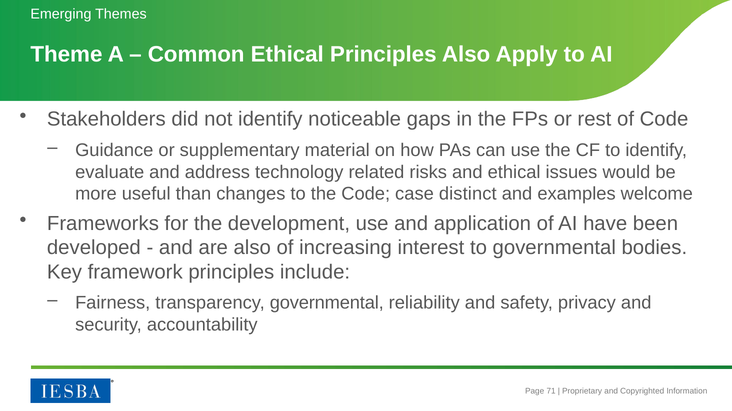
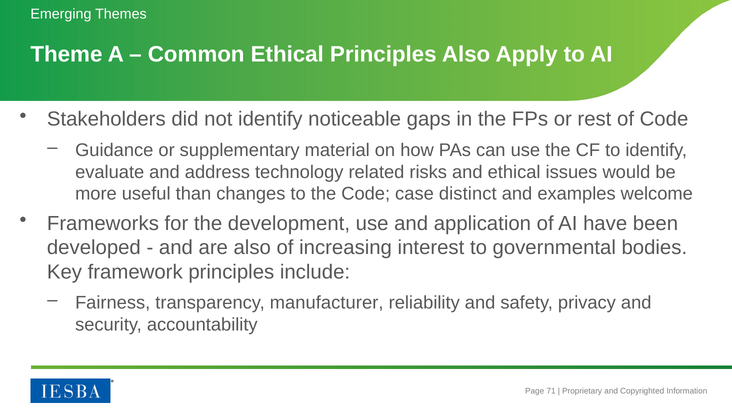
transparency governmental: governmental -> manufacturer (327, 304)
